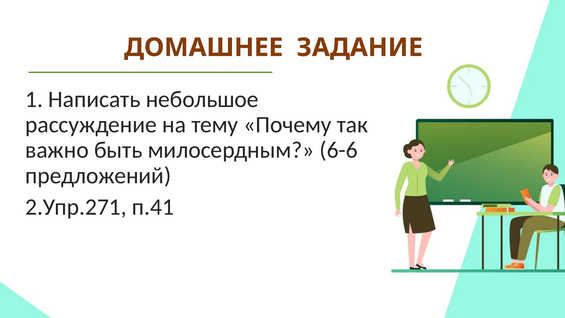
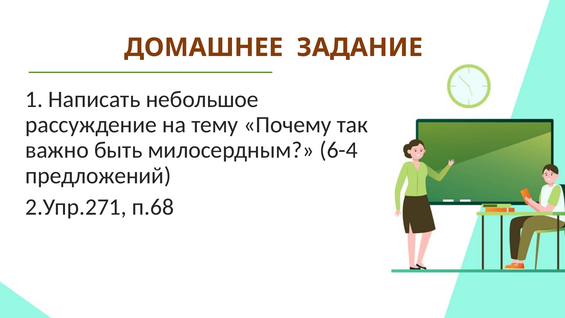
6-6: 6-6 -> 6-4 (339, 150)
п.41: п.41 -> п.68 (153, 207)
